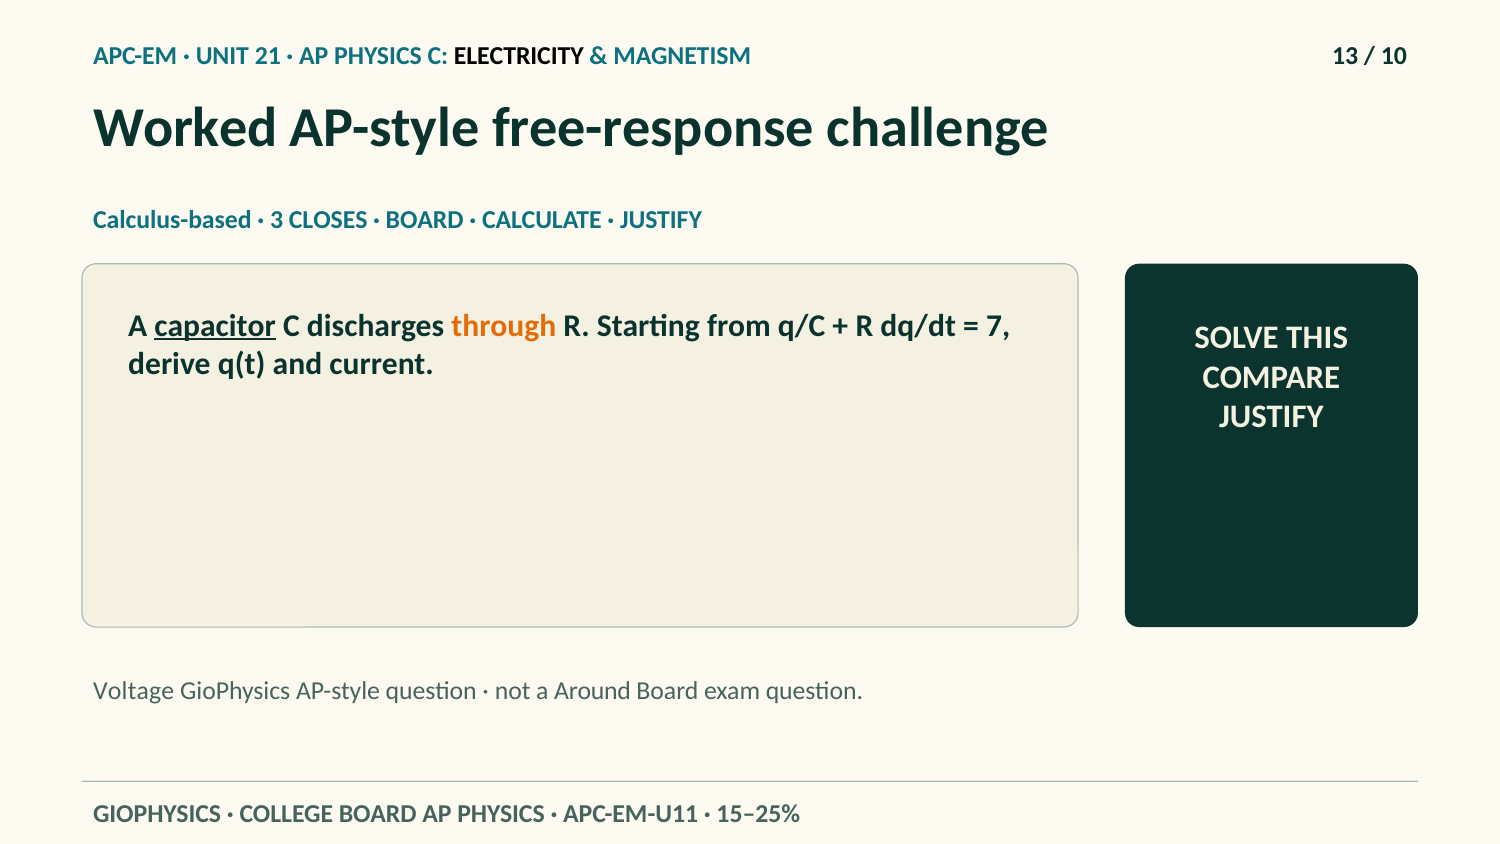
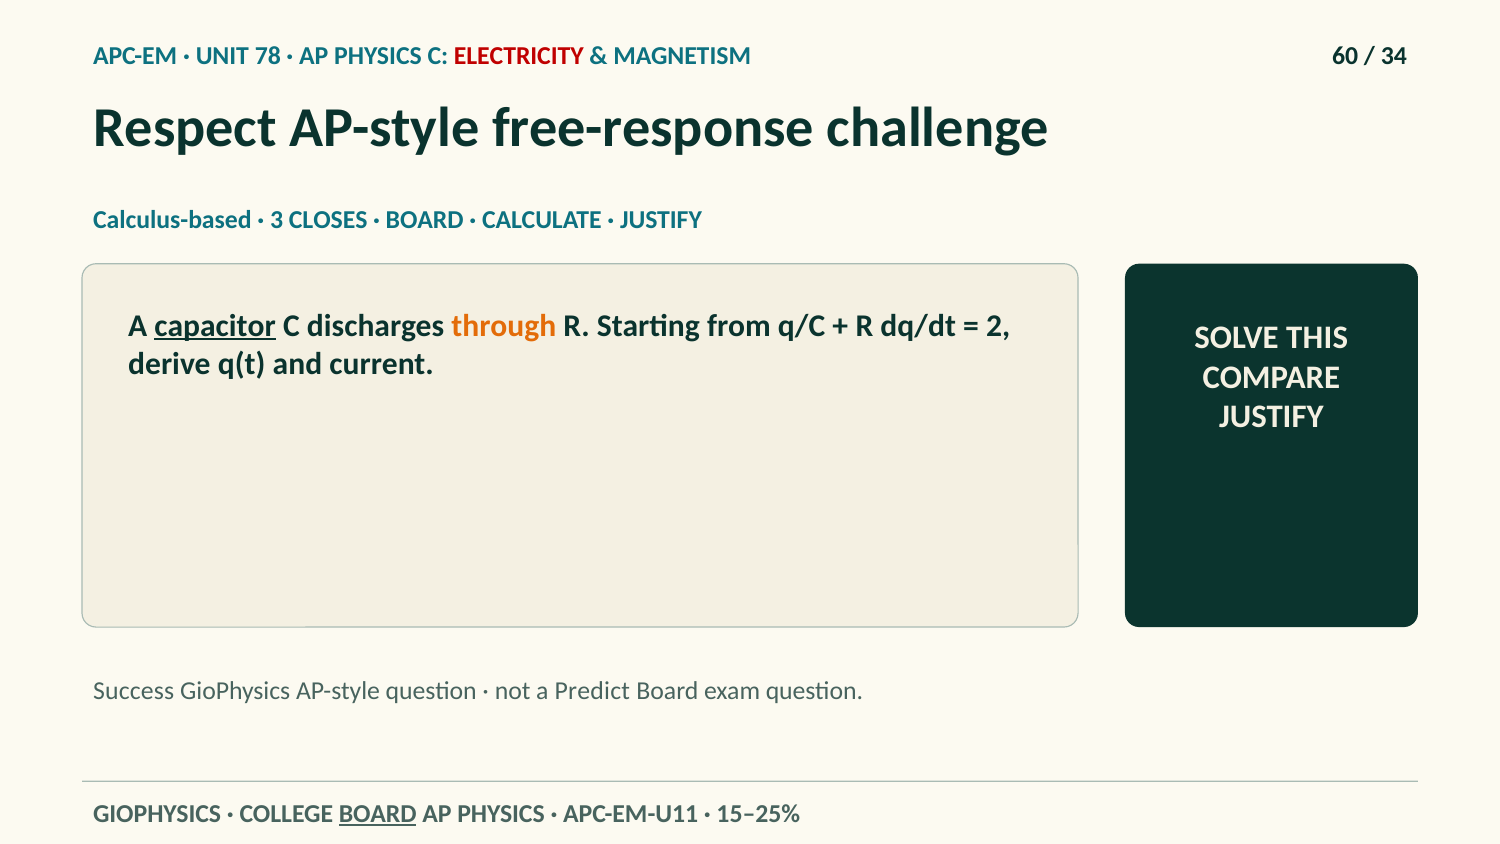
21: 21 -> 78 (268, 56)
ELECTRICITY colour: black -> red (519, 56)
13: 13 -> 60 (1345, 56)
10: 10 -> 34 (1394, 56)
Worked: Worked -> Respect (185, 128)
7: 7 -> 2 (998, 326)
Voltage: Voltage -> Success (134, 691)
Around: Around -> Predict (592, 691)
BOARD underline: none -> present (378, 814)
